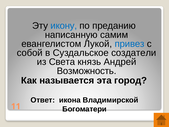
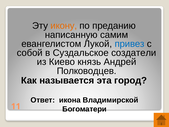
икону colour: blue -> orange (64, 26)
Света: Света -> Киево (62, 62)
Возможность: Возможность -> Полководцев (87, 71)
